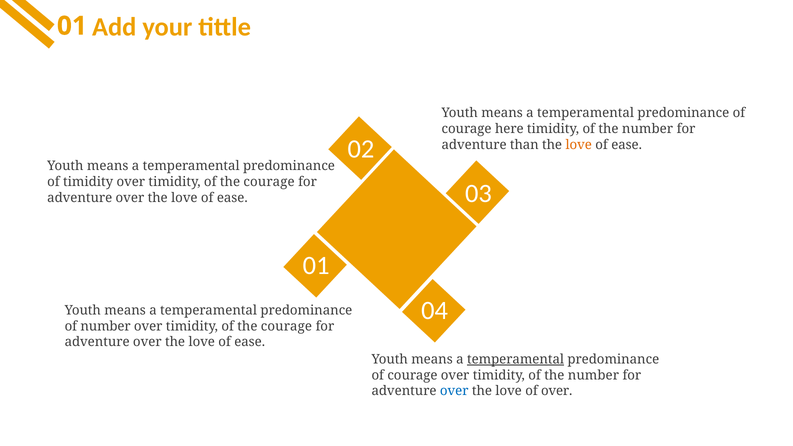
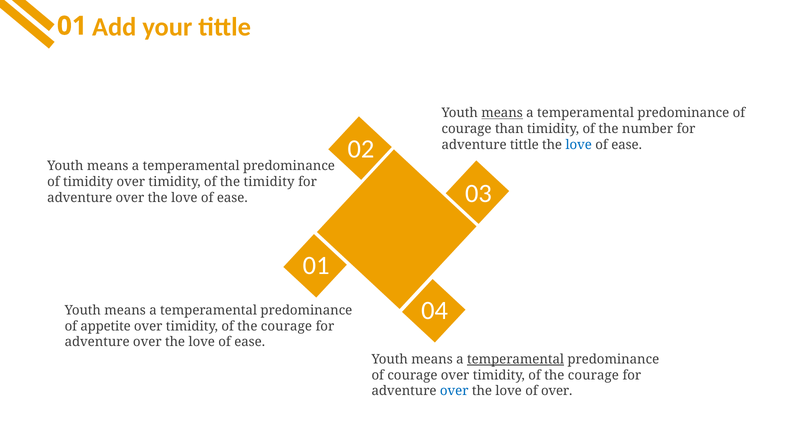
means underline: none -> present (502, 113)
here: here -> than (509, 129)
than: than -> tittle (524, 145)
love colour: orange -> blue (579, 145)
courage: courage -> timidity (269, 182)
of number: number -> appetite (106, 326)
number: number -> courage (593, 375)
